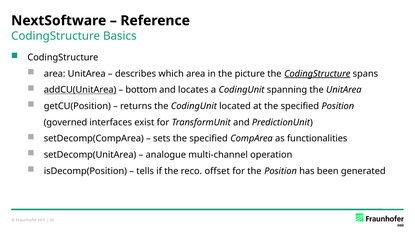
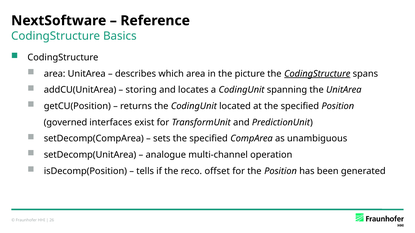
addCU(UnitArea underline: present -> none (80, 90)
bottom: bottom -> storing (141, 90)
functionalities: functionalities -> unambiguous (317, 139)
